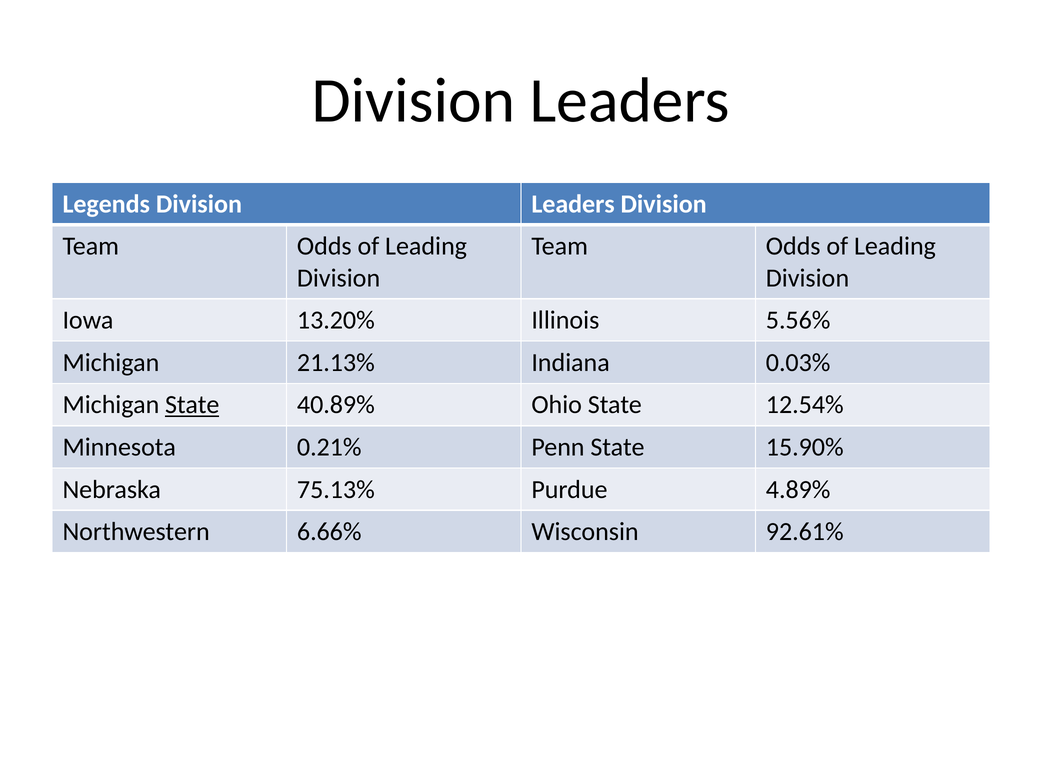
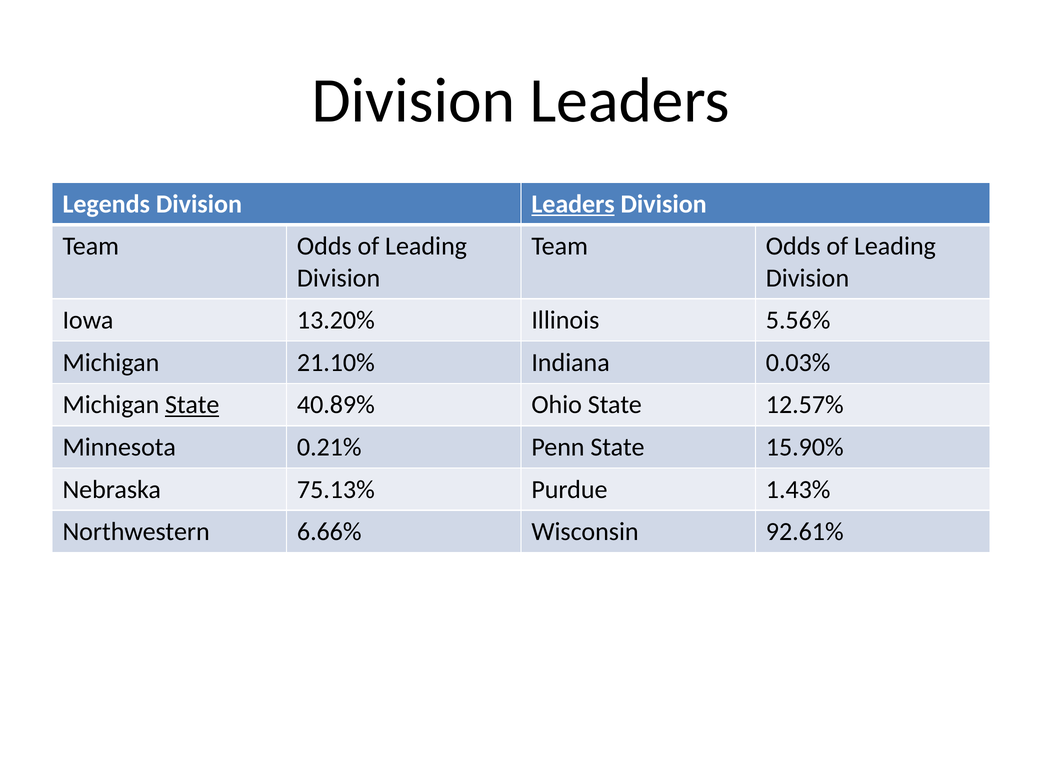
Leaders underline: none -> present (573, 204)
21.13%: 21.13% -> 21.10% (336, 362)
12.54%: 12.54% -> 12.57% (805, 405)
4.89%: 4.89% -> 1.43% (798, 489)
